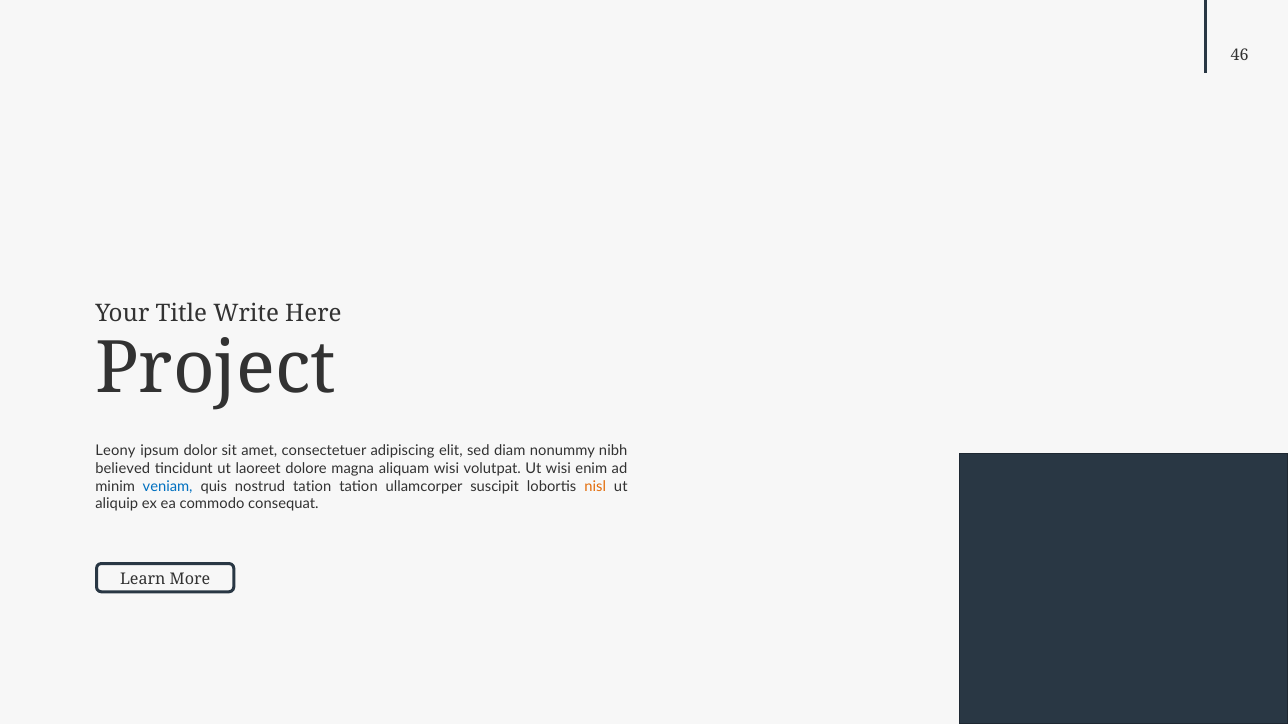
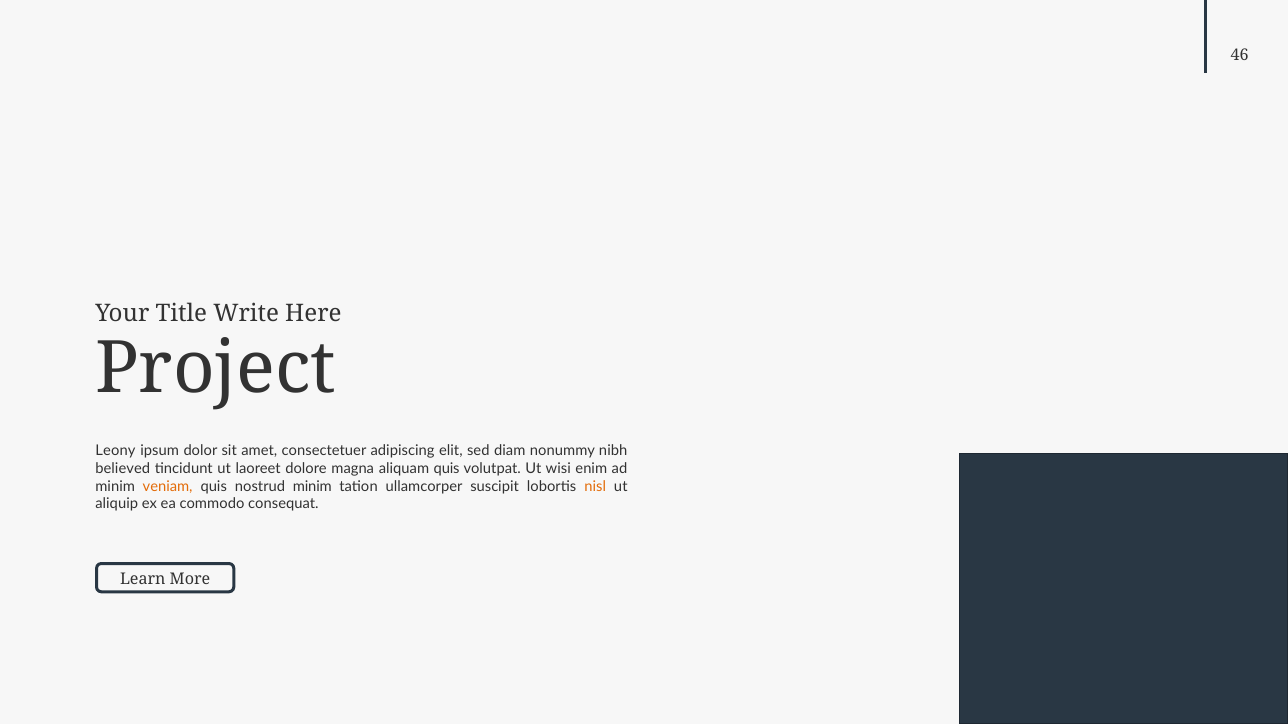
aliquam wisi: wisi -> quis (447, 469)
veniam colour: blue -> orange (168, 487)
nostrud tation: tation -> minim (312, 487)
